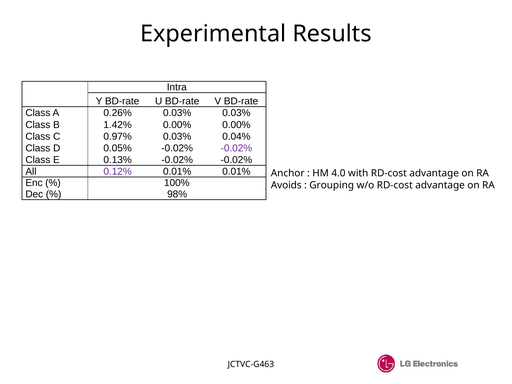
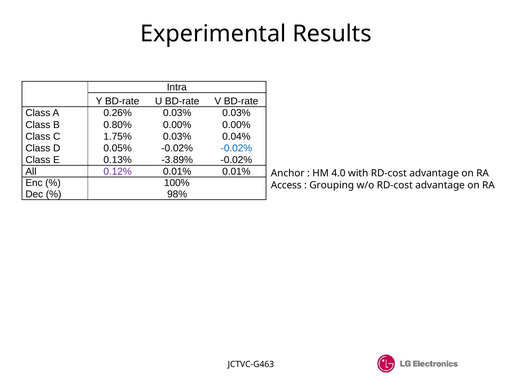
1.42%: 1.42% -> 0.80% (118, 125)
0.97%: 0.97% -> 1.75% (118, 137)
-0.02% colour: purple -> blue (236, 148)
0.13% -0.02%: -0.02% -> -3.89% (177, 160)
Avoids: Avoids -> Access (286, 185)
